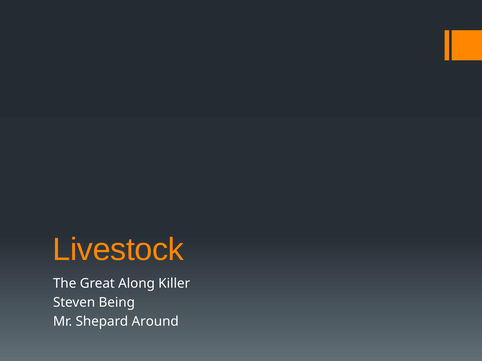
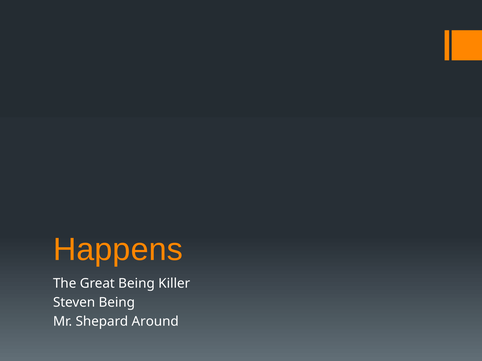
Livestock: Livestock -> Happens (118, 250)
Great Along: Along -> Being (137, 284)
